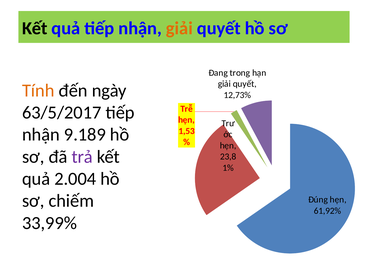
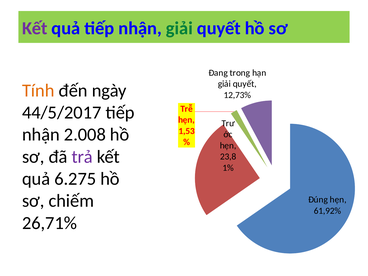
Kết colour: black -> purple (35, 28)
giải colour: orange -> green (179, 28)
63/5/2017: 63/5/2017 -> 44/5/2017 (62, 113)
9.189: 9.189 -> 2.008 (85, 135)
2.004: 2.004 -> 6.275 (75, 179)
33,99%: 33,99% -> 26,71% (50, 223)
